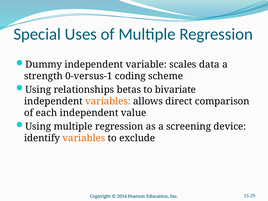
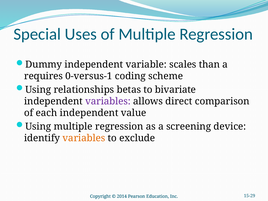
data: data -> than (209, 65)
strength: strength -> requires (43, 76)
variables colour: orange -> purple (108, 101)
